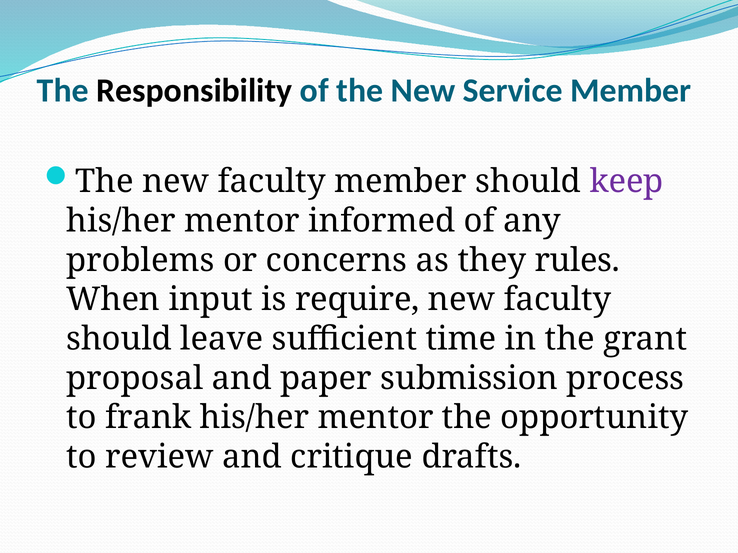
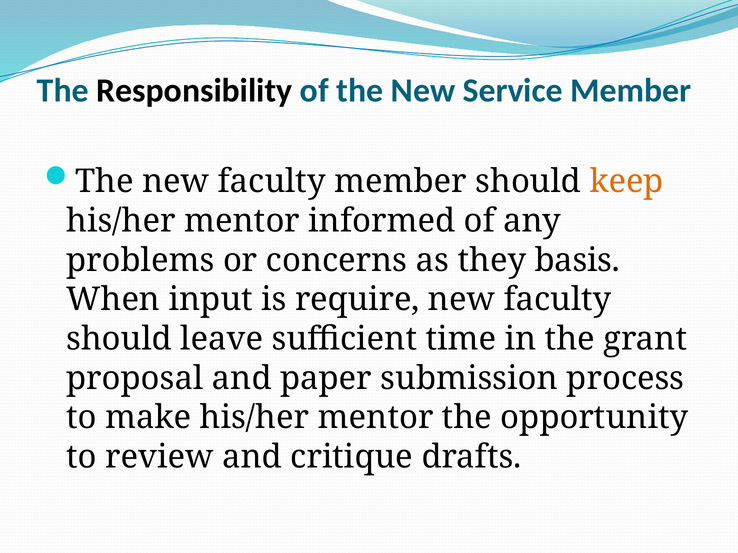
keep colour: purple -> orange (627, 182)
rules: rules -> basis (577, 261)
frank: frank -> make (148, 418)
